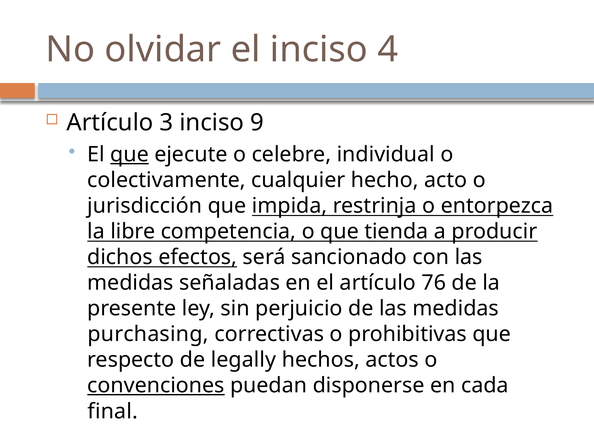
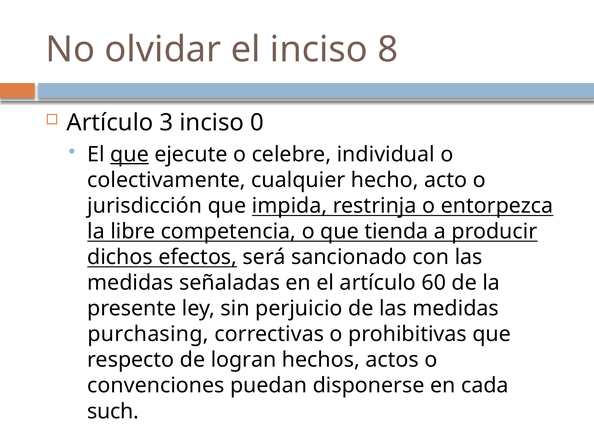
4: 4 -> 8 (388, 50)
9: 9 -> 0 (257, 123)
76: 76 -> 60 (434, 283)
legally: legally -> logran (244, 360)
convenciones underline: present -> none (156, 386)
final: final -> such (113, 412)
